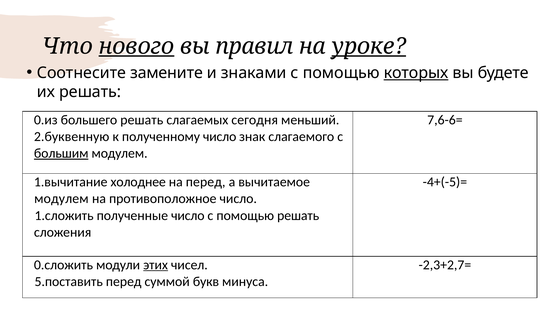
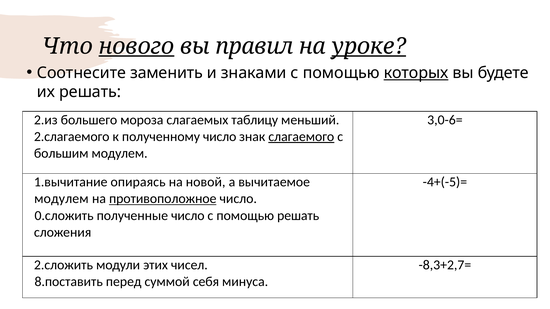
замените: замените -> заменить (166, 73)
0.из: 0.из -> 2.из (46, 120)
большего решать: решать -> мороза (142, 120)
сегодня: сегодня -> таблицу (255, 120)
7,6-6=: 7,6-6= -> 3,0-6= (445, 120)
2.буквенную: 2.буквенную -> 2.слагаемого (72, 137)
слагаемого underline: none -> present (301, 137)
большим underline: present -> none (61, 154)
холоднее: холоднее -> опираясь (138, 182)
на перед: перед -> новой (206, 182)
противоположное underline: none -> present (163, 199)
1.сложить: 1.сложить -> 0.сложить (64, 216)
0.сложить: 0.сложить -> 2.сложить (63, 265)
этих underline: present -> none (156, 265)
-2,3+2,7=: -2,3+2,7= -> -8,3+2,7= (445, 265)
5.поставить: 5.поставить -> 8.поставить (69, 282)
букв: букв -> себя (206, 282)
